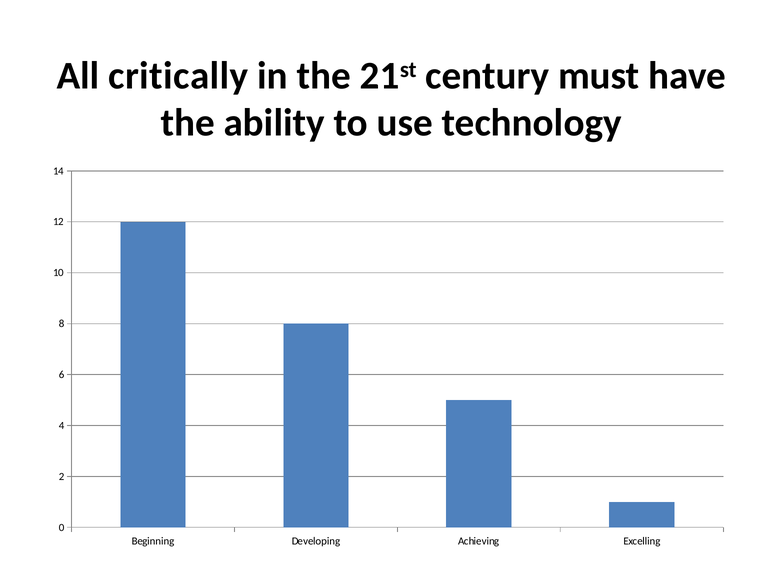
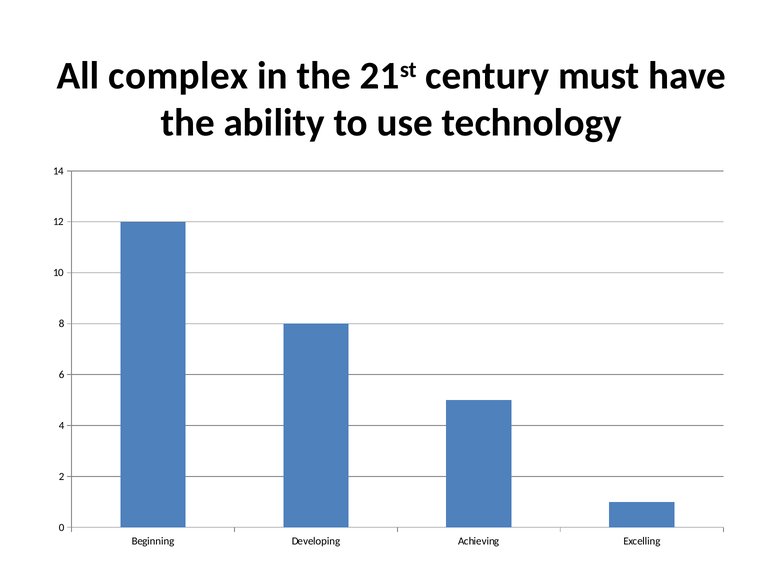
critically: critically -> complex (178, 76)
